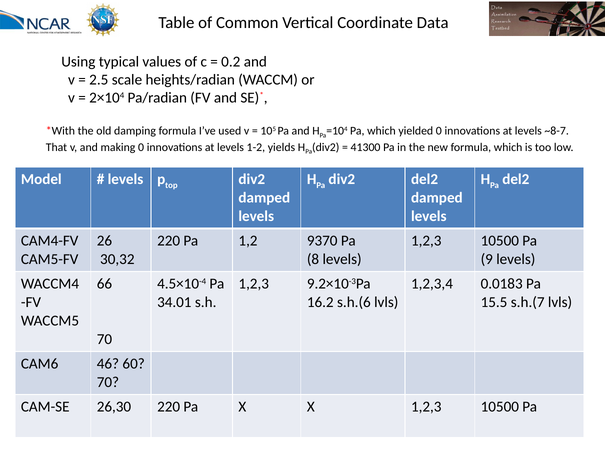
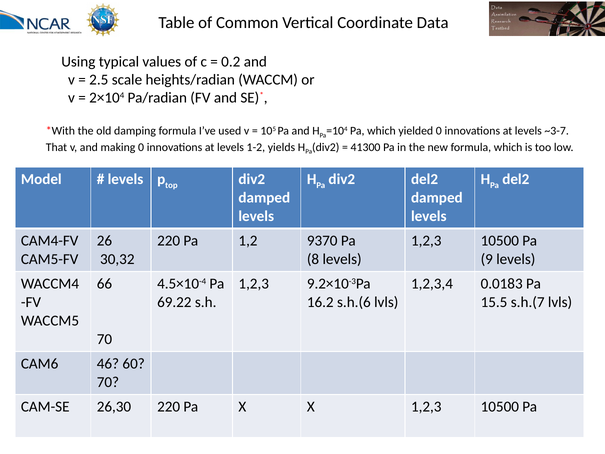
~8-7: ~8-7 -> ~3-7 (557, 131)
34.01: 34.01 -> 69.22 (174, 302)
